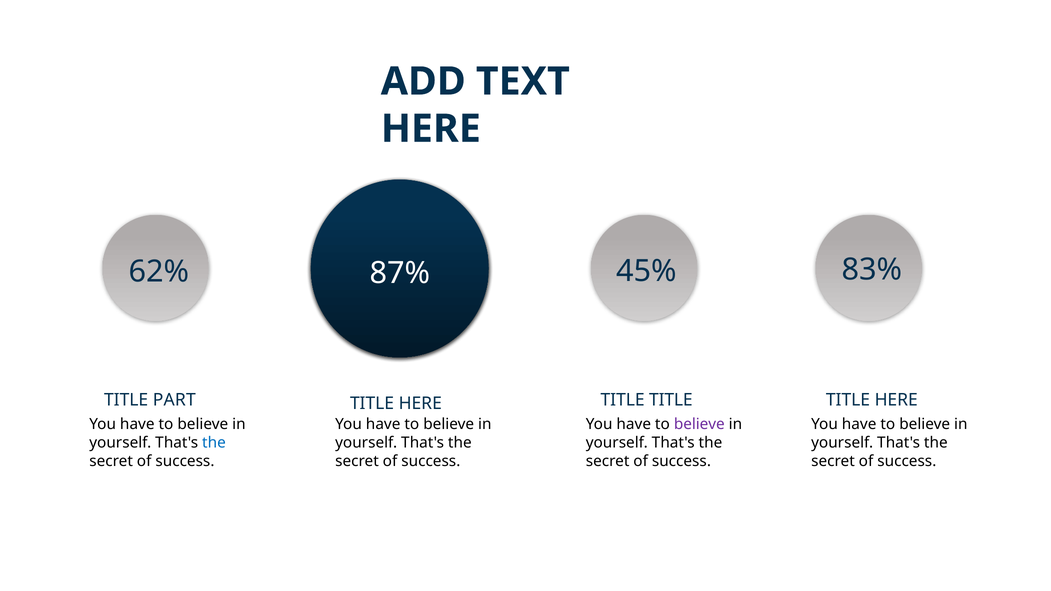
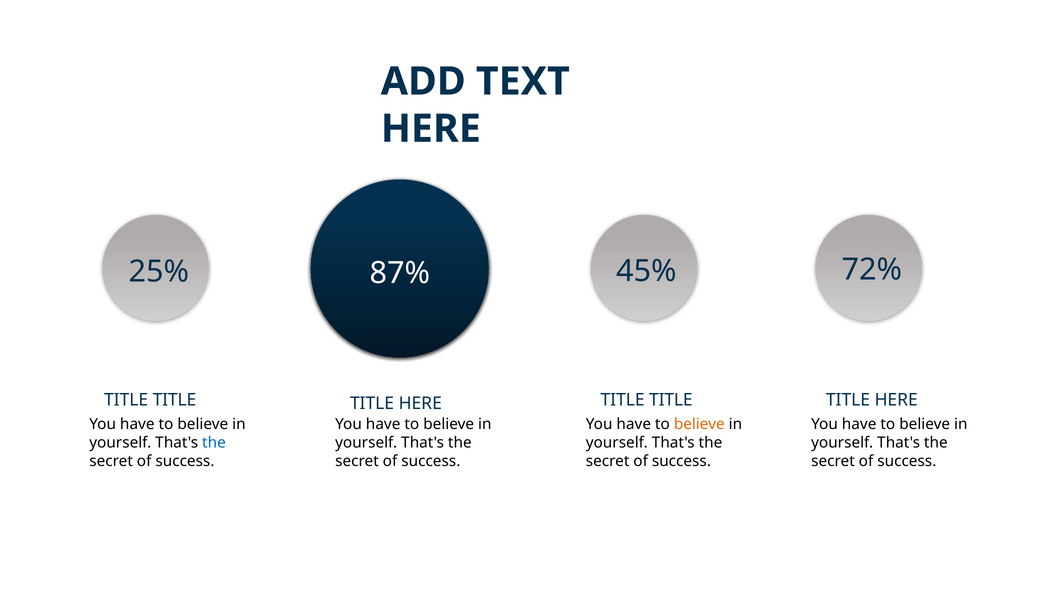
62%: 62% -> 25% (159, 272)
83%: 83% -> 72% (872, 270)
PART: PART -> TITLE (174, 400)
believe colour: purple -> orange (699, 425)
